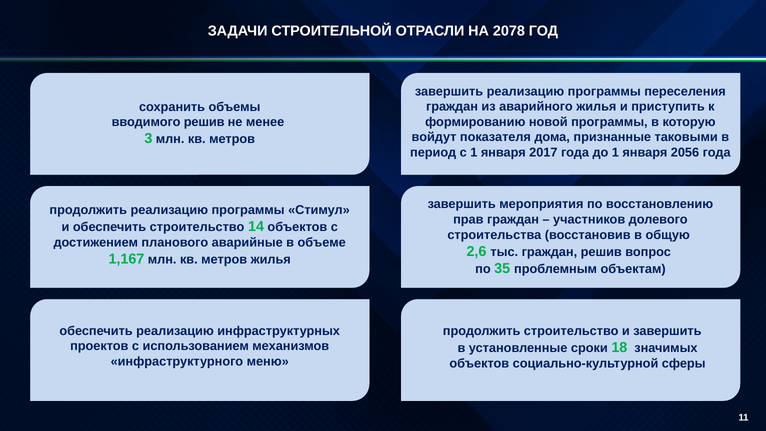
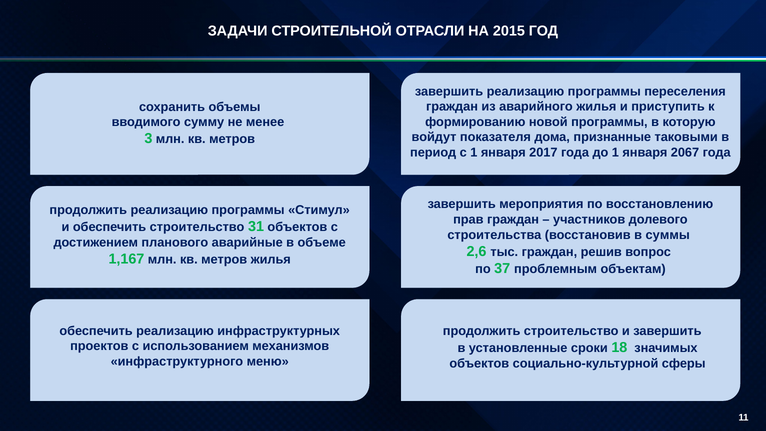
2078: 2078 -> 2015 (509, 31)
вводимого решив: решив -> сумму (204, 122)
2056: 2056 -> 2067 (685, 152)
14: 14 -> 31 (256, 226)
общую: общую -> суммы (668, 235)
35: 35 -> 37 (502, 268)
